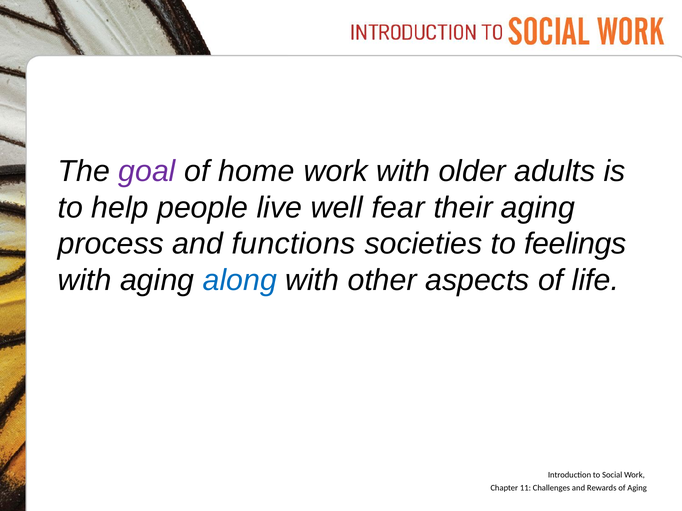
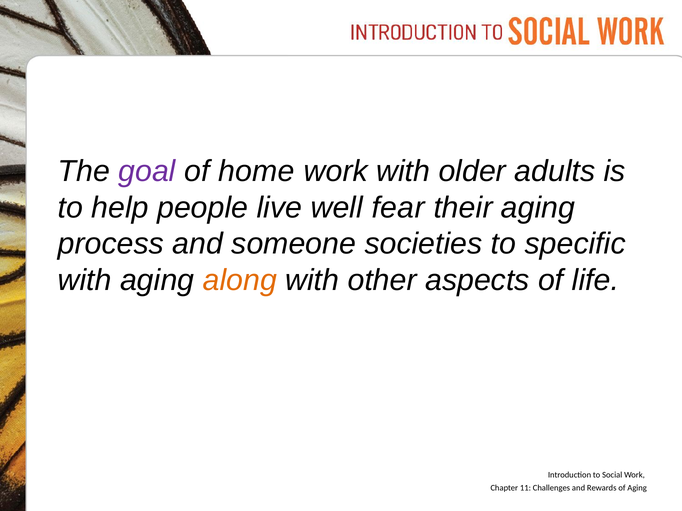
functions: functions -> someone (294, 244)
feelings: feelings -> specific (575, 244)
along colour: blue -> orange (240, 281)
